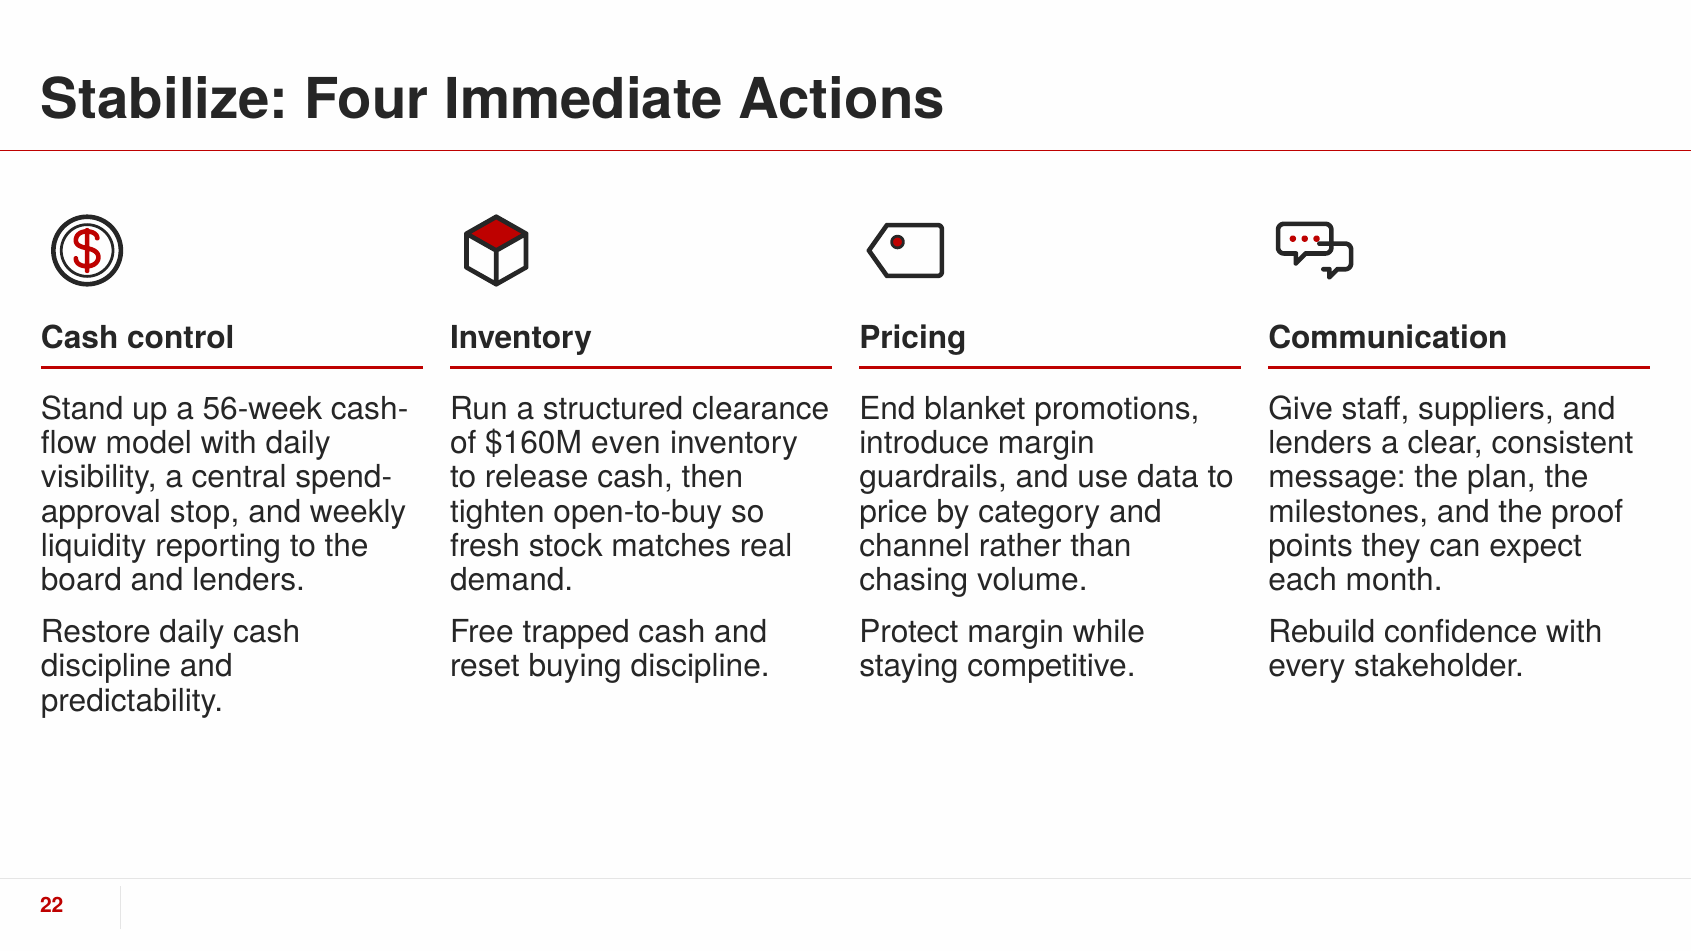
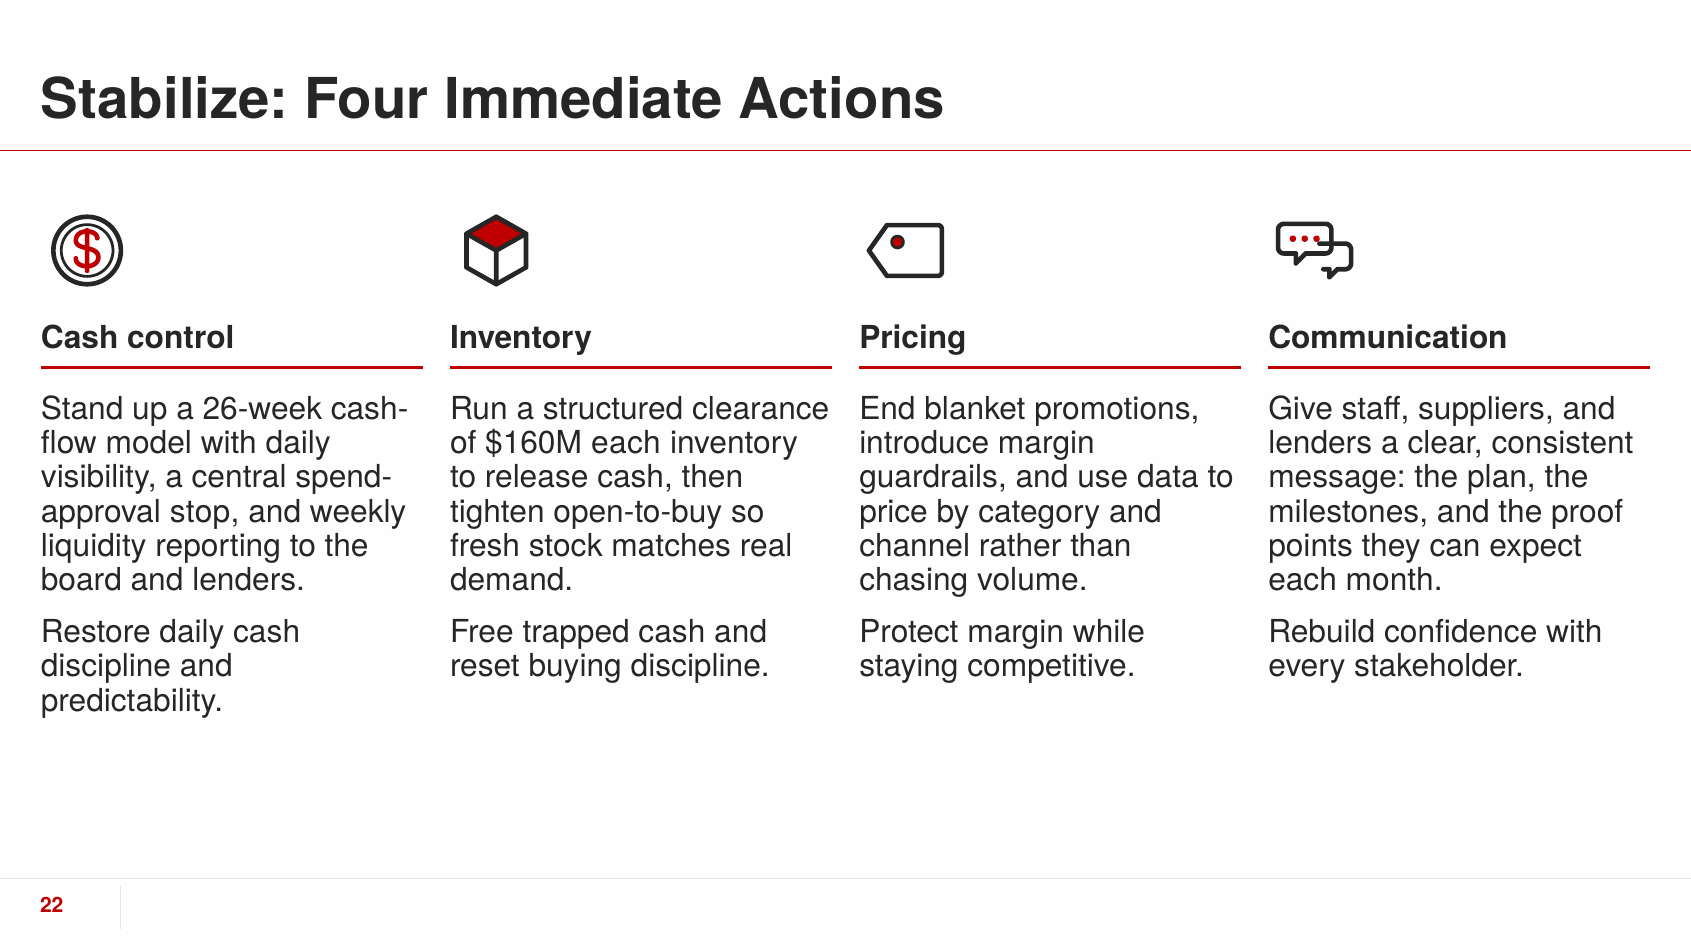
56-week: 56-week -> 26-week (262, 409)
$160M even: even -> each (626, 443)
